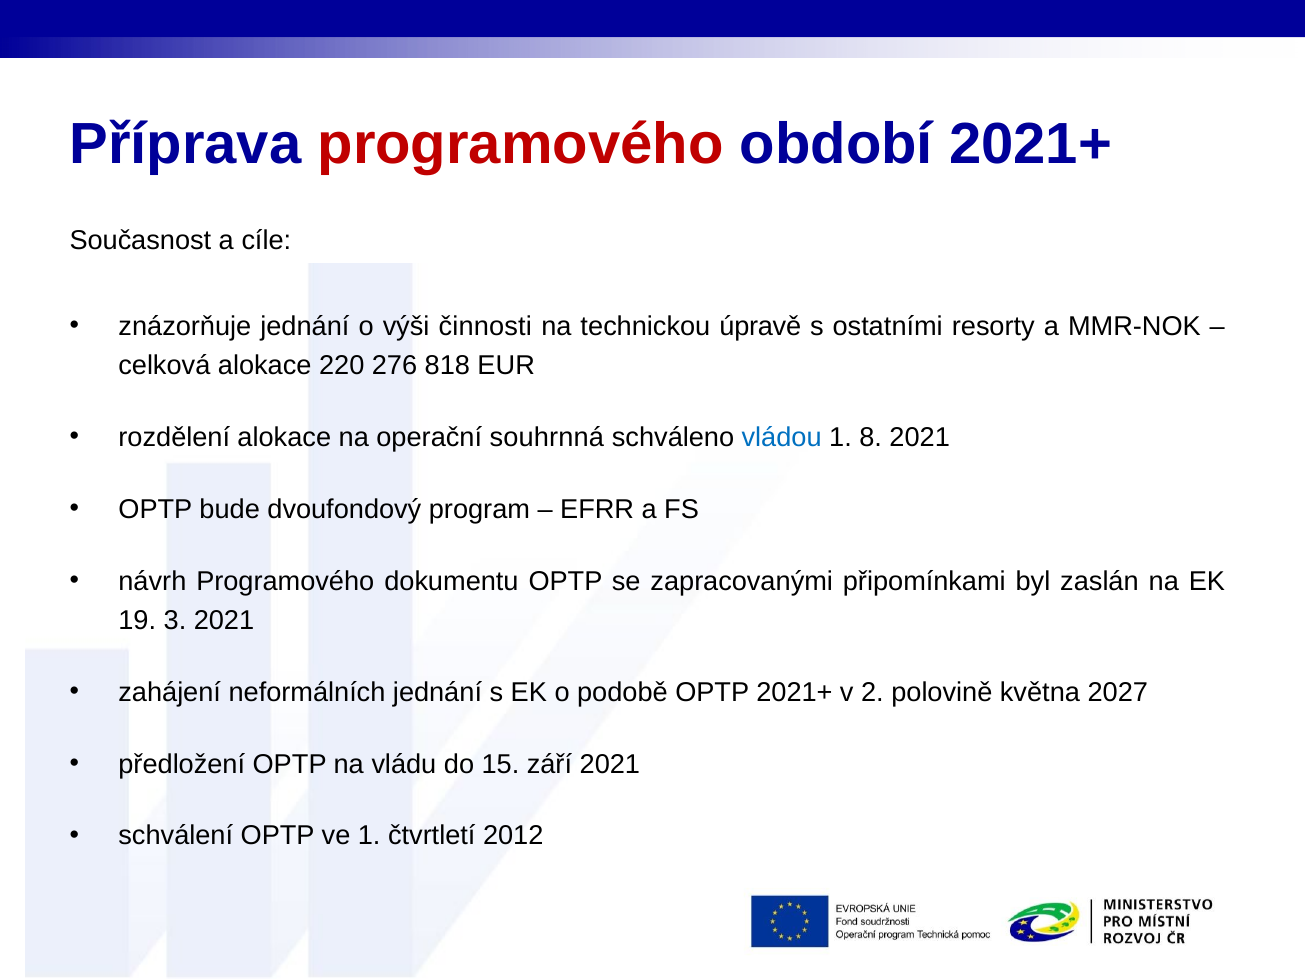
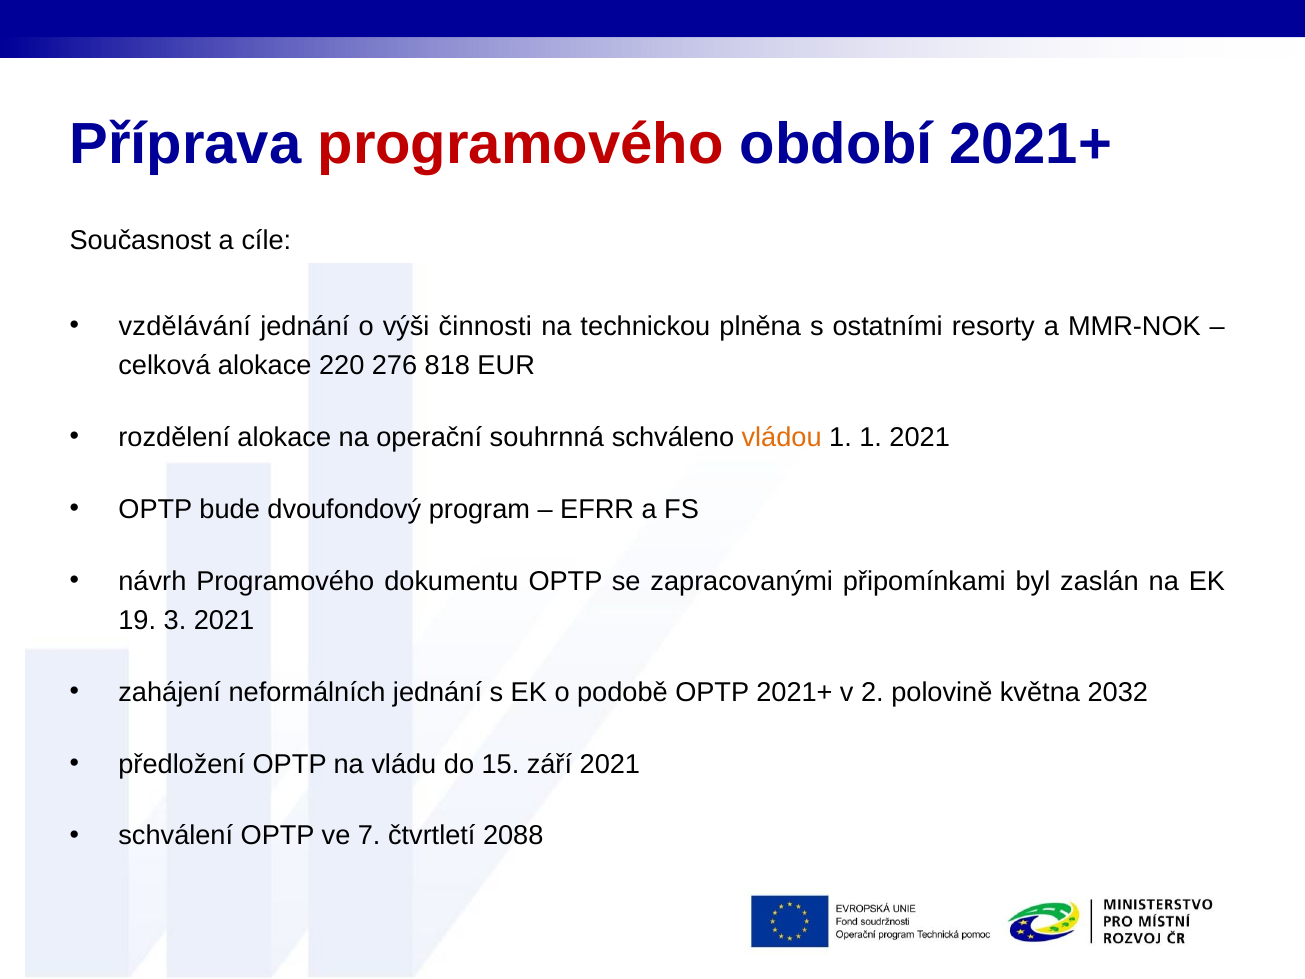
znázorňuje: znázorňuje -> vzdělávání (185, 327)
úpravě: úpravě -> plněna (760, 327)
vládou colour: blue -> orange (782, 438)
1 8: 8 -> 1 (871, 438)
2027: 2027 -> 2032 (1118, 692)
ve 1: 1 -> 7 (369, 836)
2012: 2012 -> 2088 (513, 836)
